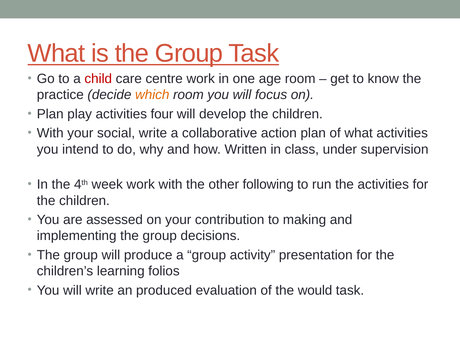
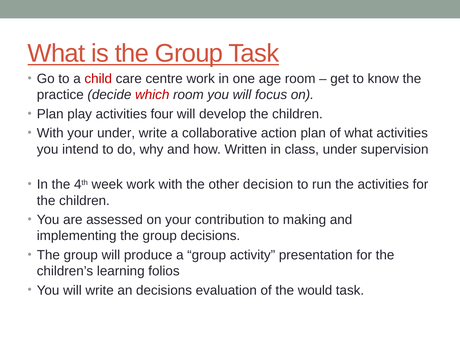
which colour: orange -> red (152, 95)
your social: social -> under (116, 133)
following: following -> decision (268, 185)
an produced: produced -> decisions (164, 290)
